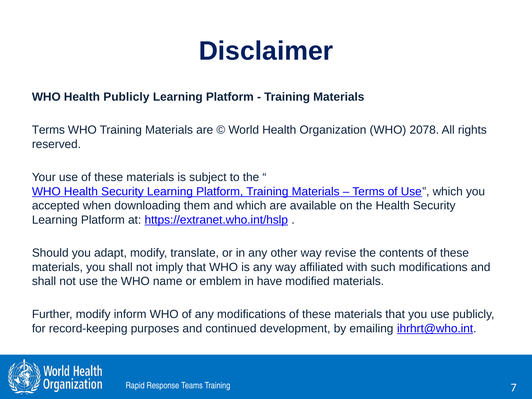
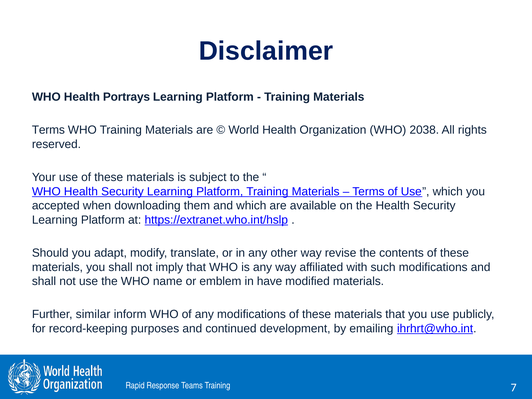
Health Publicly: Publicly -> Portrays (126, 97)
2078: 2078 -> 2038 (424, 130)
Further modify: modify -> similar (93, 314)
